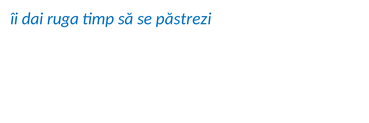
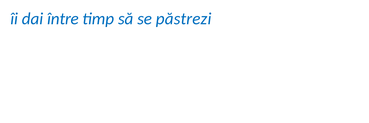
ruga: ruga -> între (63, 19)
